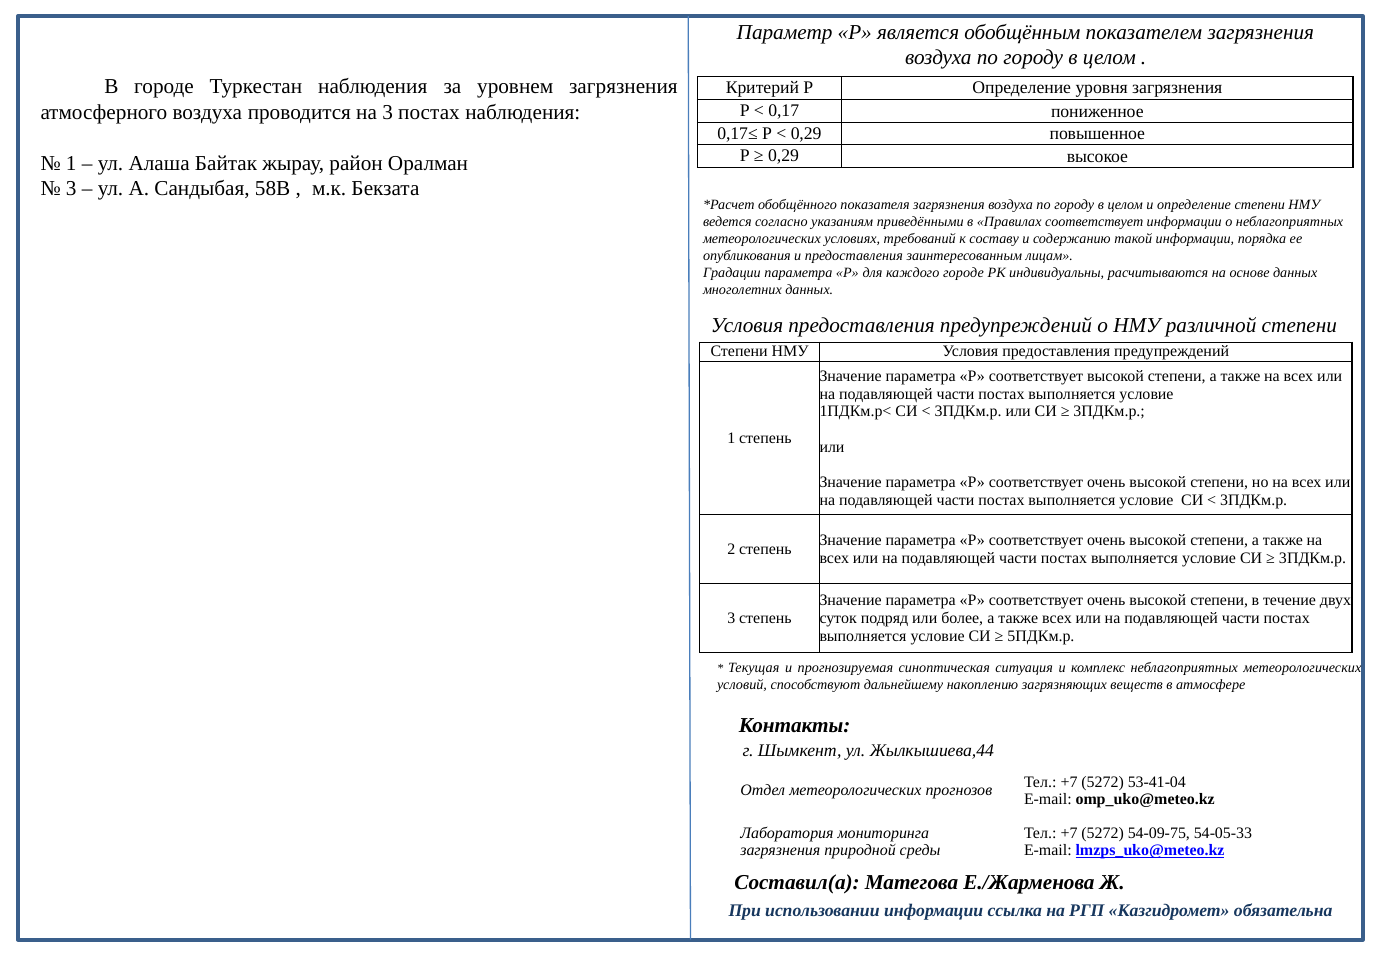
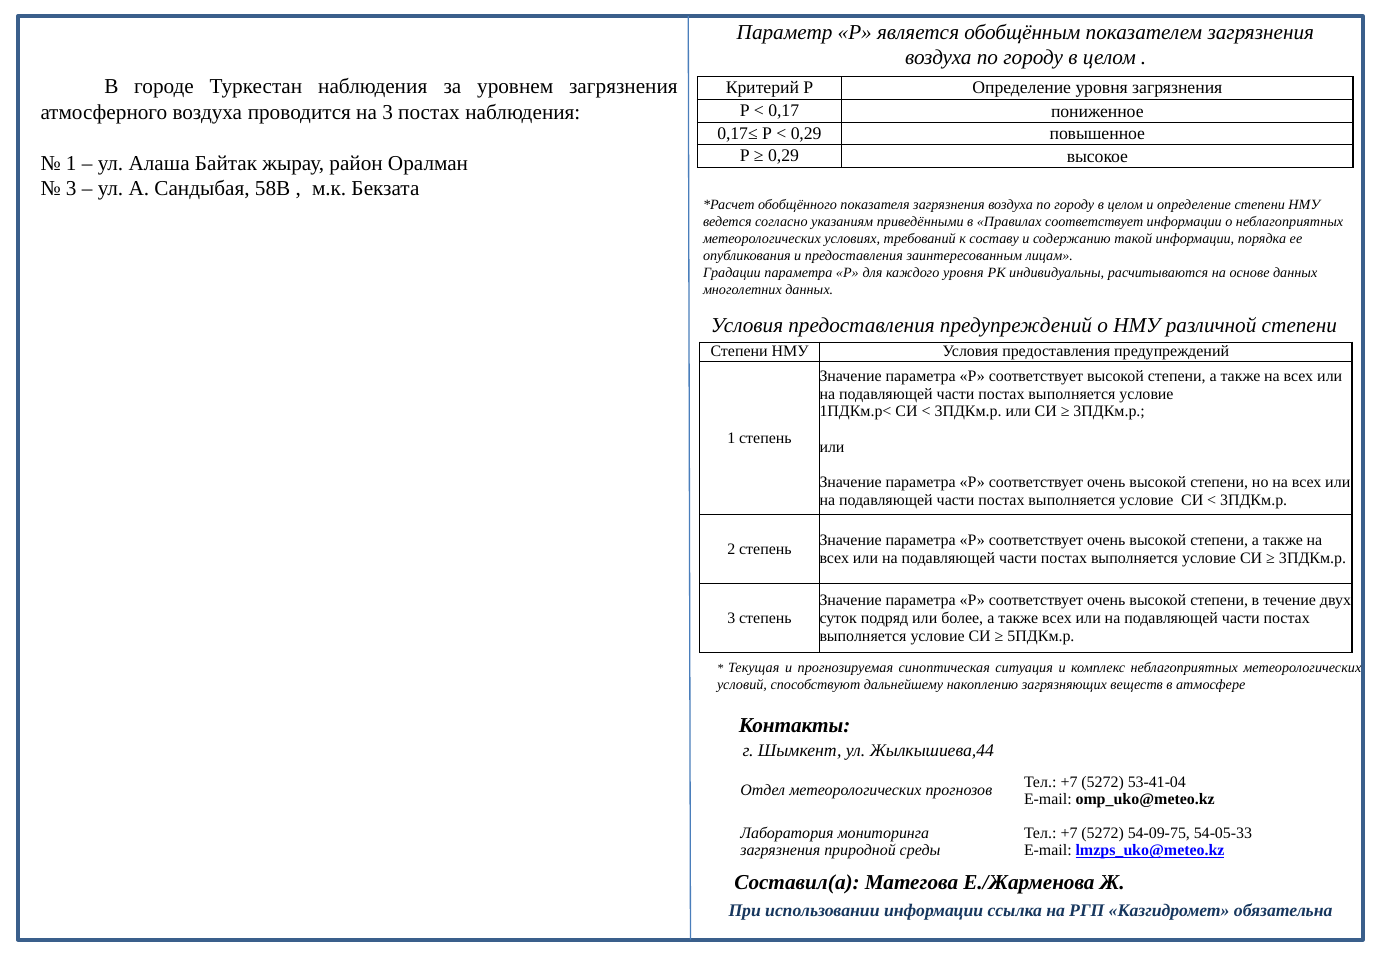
каждого городе: городе -> уровня (963, 273)
